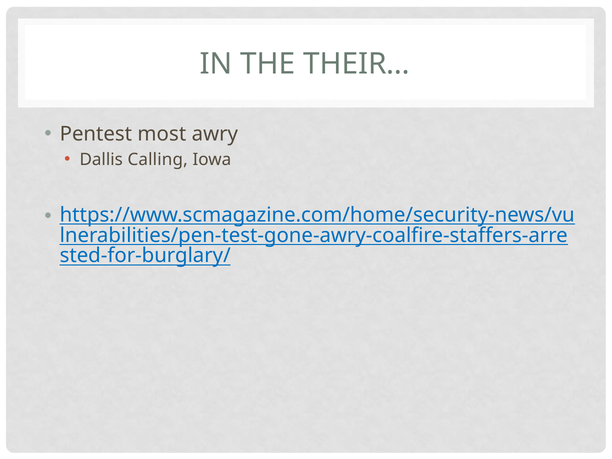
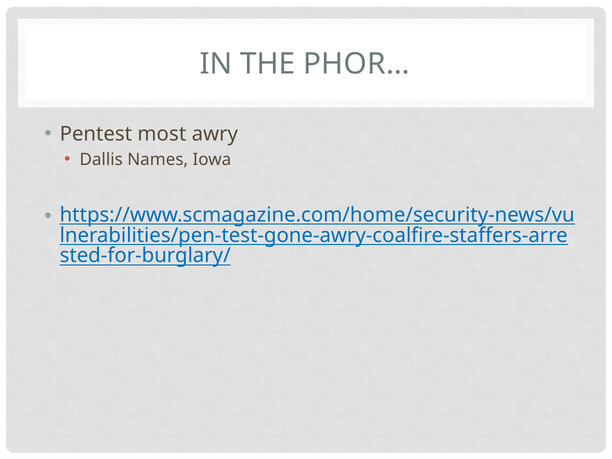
THEIR…: THEIR… -> PHOR… (356, 64)
Calling: Calling -> Names (158, 160)
